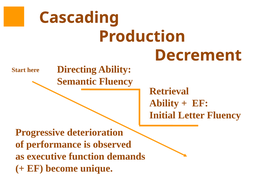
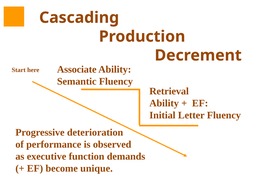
Directing: Directing -> Associate (77, 70)
